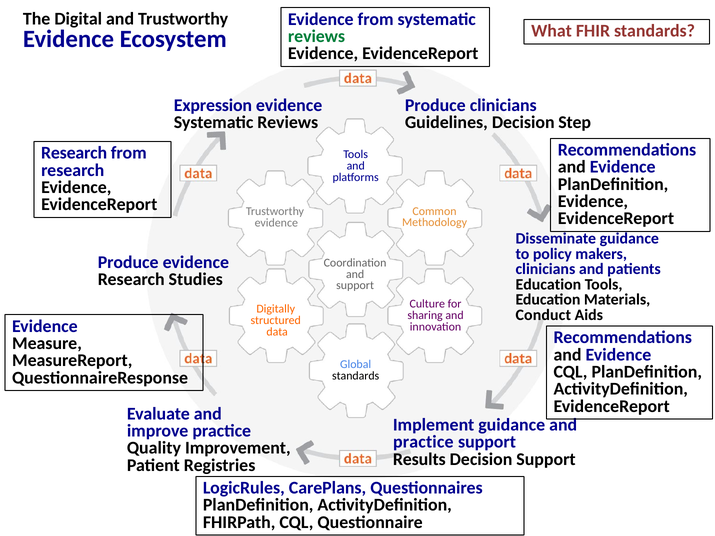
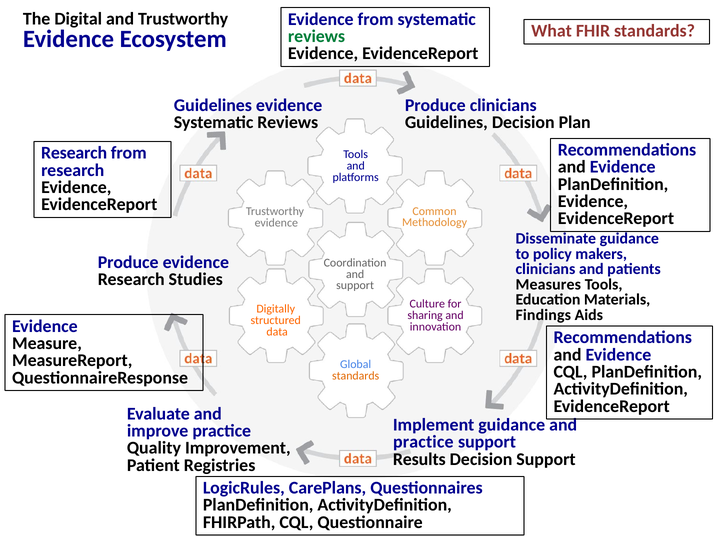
Expression: Expression -> Guidelines (213, 105)
Step: Step -> Plan (575, 122)
Education: Education -> Measures (548, 285)
Conduct: Conduct -> Findings (543, 315)
standards colour: black -> orange (356, 376)
